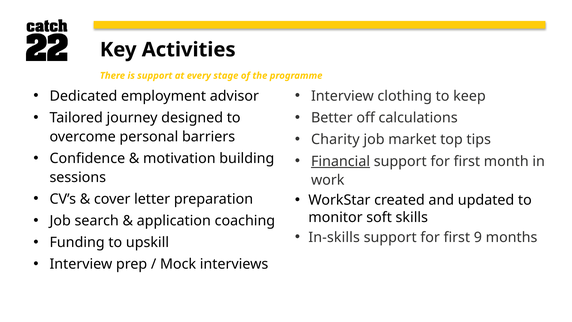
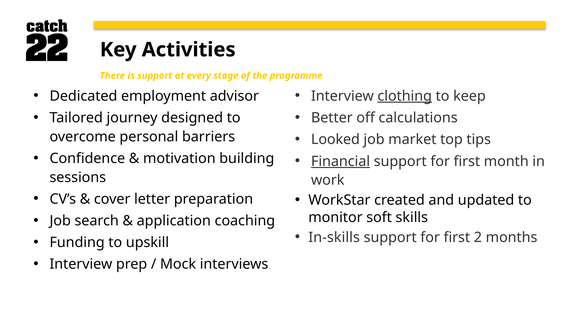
clothing underline: none -> present (405, 96)
Charity: Charity -> Looked (335, 139)
9: 9 -> 2 (478, 237)
